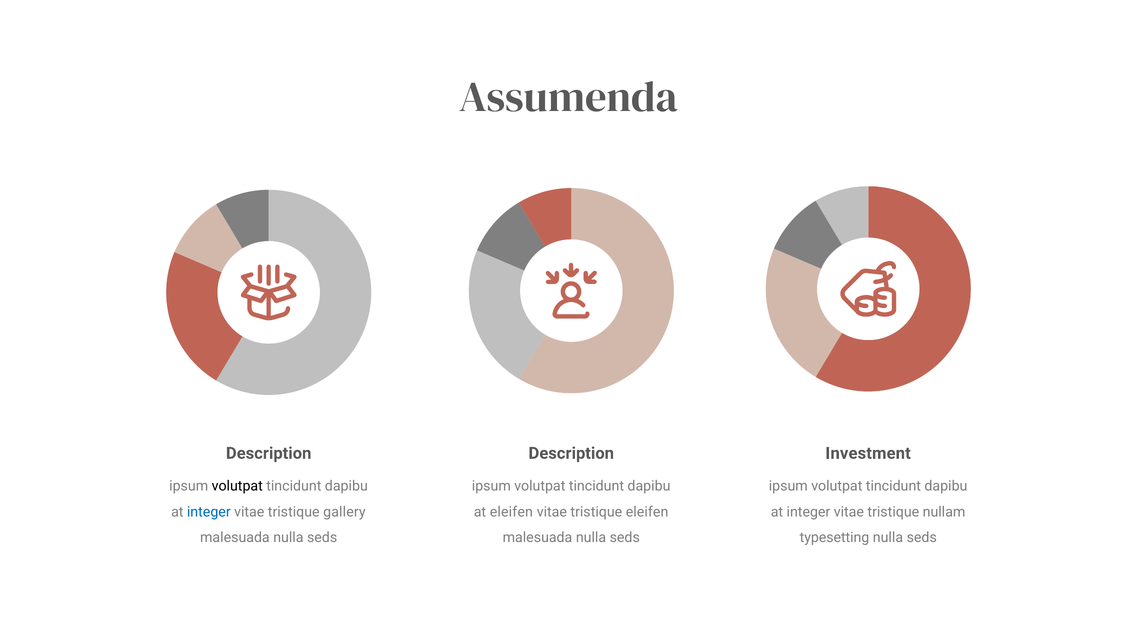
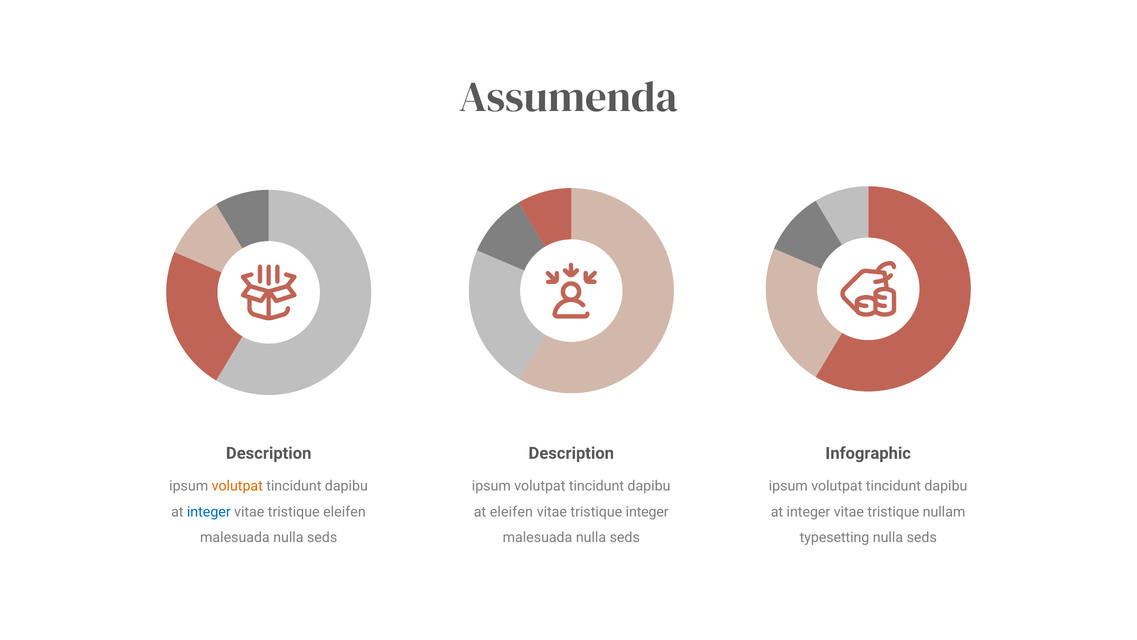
Investment: Investment -> Infographic (868, 453)
volutpat colour: black -> orange (237, 486)
tristique gallery: gallery -> eleifen (344, 511)
tristique eleifen: eleifen -> integer (647, 511)
